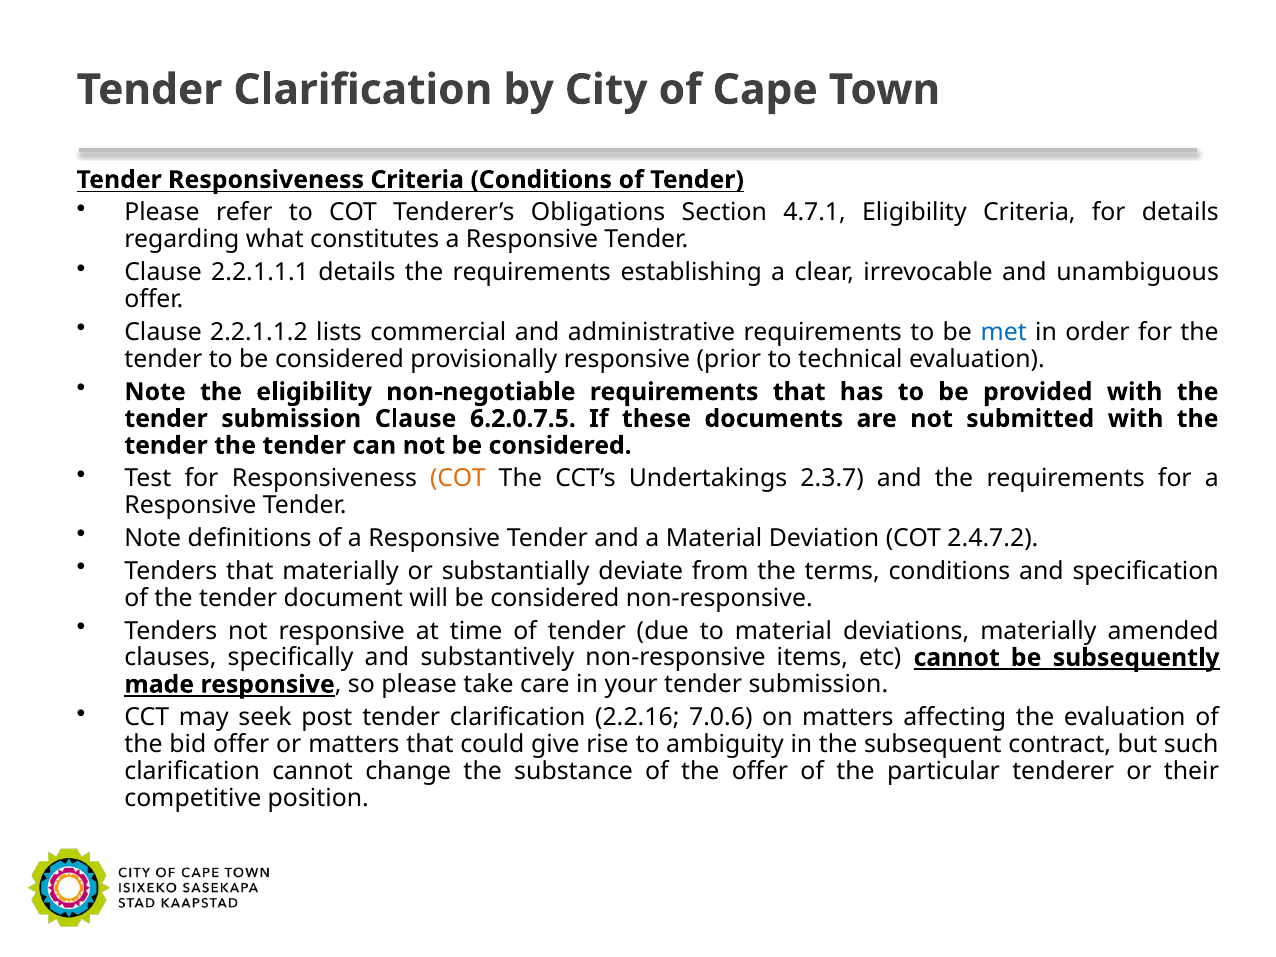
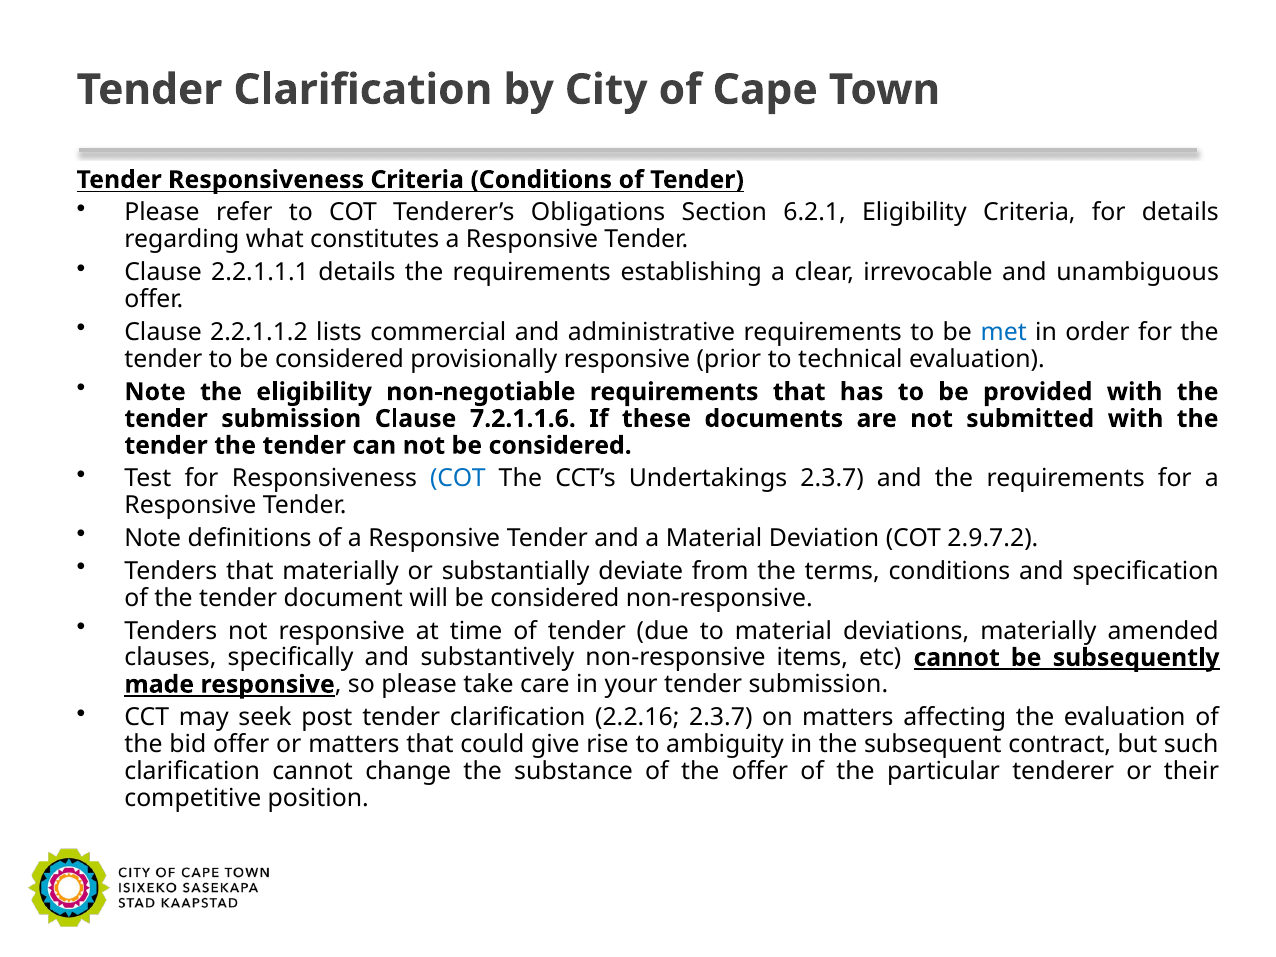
4.7.1: 4.7.1 -> 6.2.1 (815, 213)
6.2.0.7.5: 6.2.0.7.5 -> 7.2.1.1.6 (523, 419)
COT colour: orange -> blue (458, 478)
2.4.7.2: 2.4.7.2 -> 2.9.7.2 (993, 538)
2.2.16 7.0.6: 7.0.6 -> 2.3.7 (721, 717)
